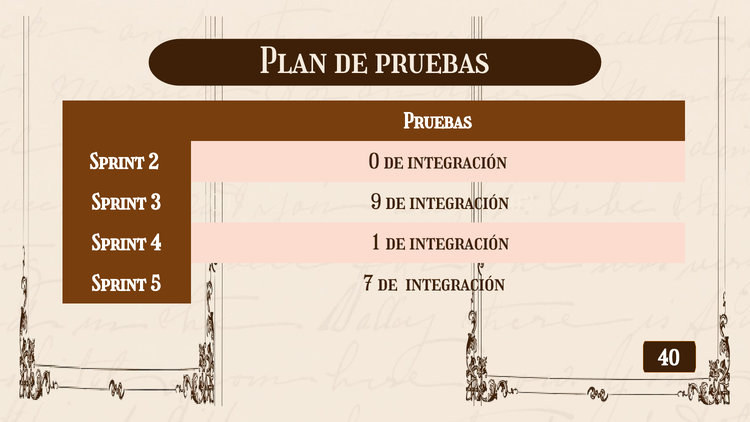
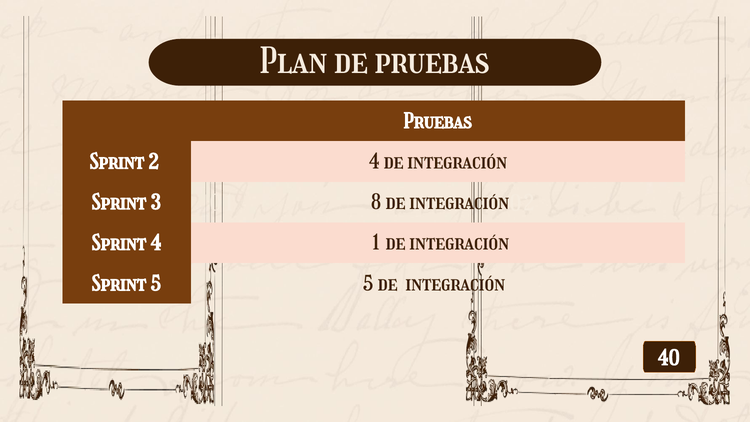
2 0: 0 -> 4 (374, 162)
9: 9 -> 8 (376, 202)
5 7: 7 -> 5 (368, 284)
